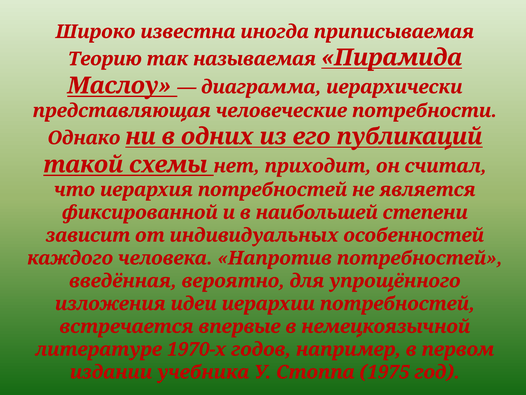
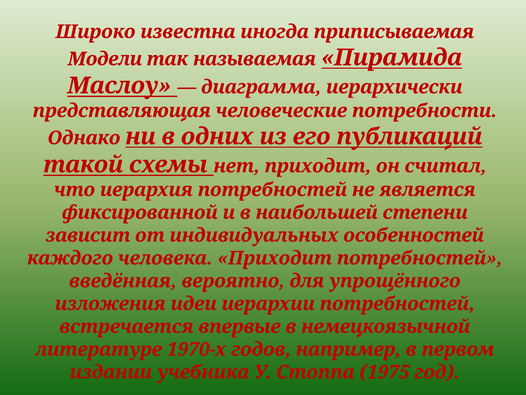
Теорию: Теорию -> Модели (105, 59)
человека Напротив: Напротив -> Приходит (275, 258)
